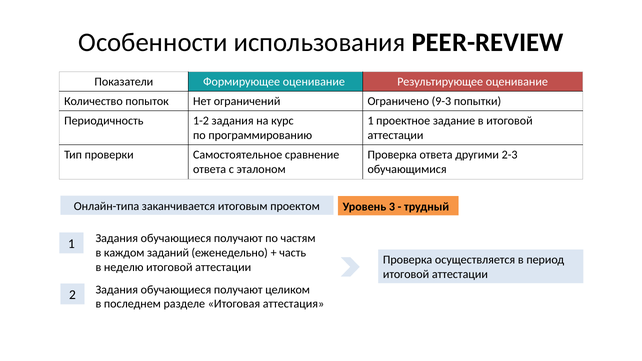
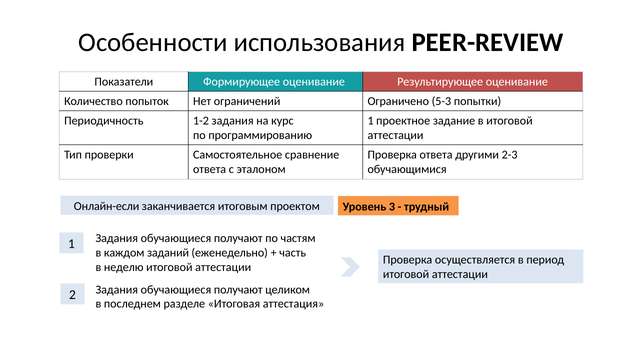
9-3: 9-3 -> 5-3 (441, 101)
Онлайн-типа: Онлайн-типа -> Онлайн-если (107, 206)
